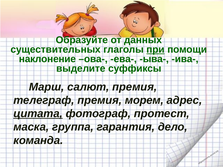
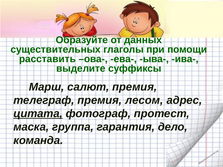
при underline: present -> none (156, 50)
наклонение: наклонение -> расставить (47, 59)
морем: морем -> лесом (144, 100)
